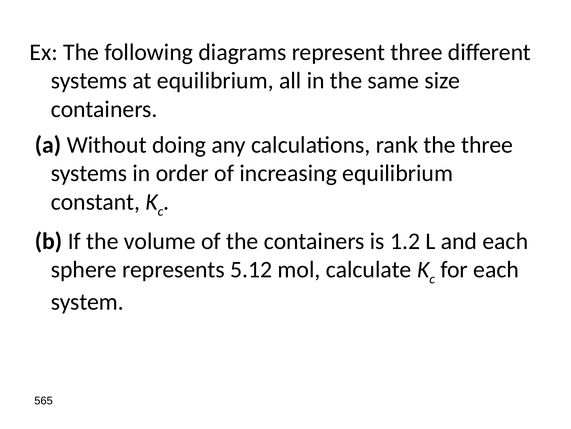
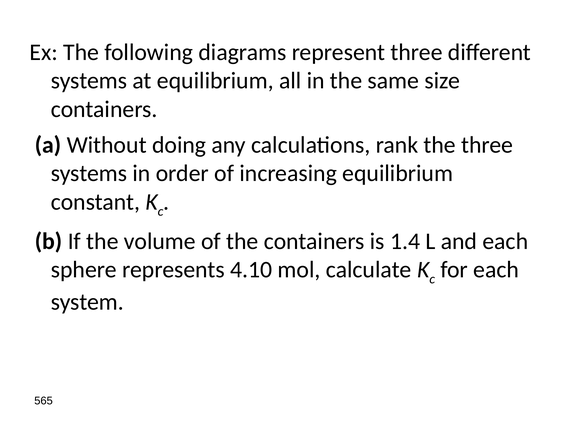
1.2: 1.2 -> 1.4 (405, 241)
5.12: 5.12 -> 4.10 (251, 269)
